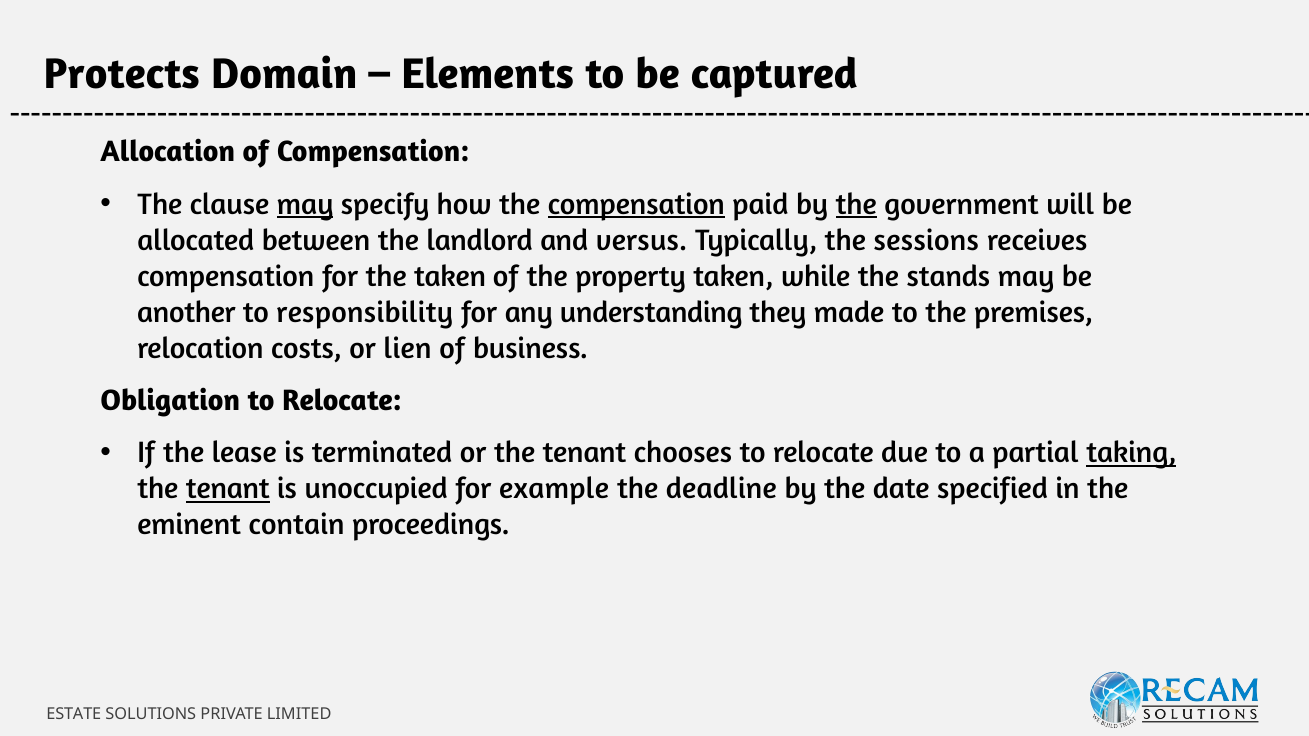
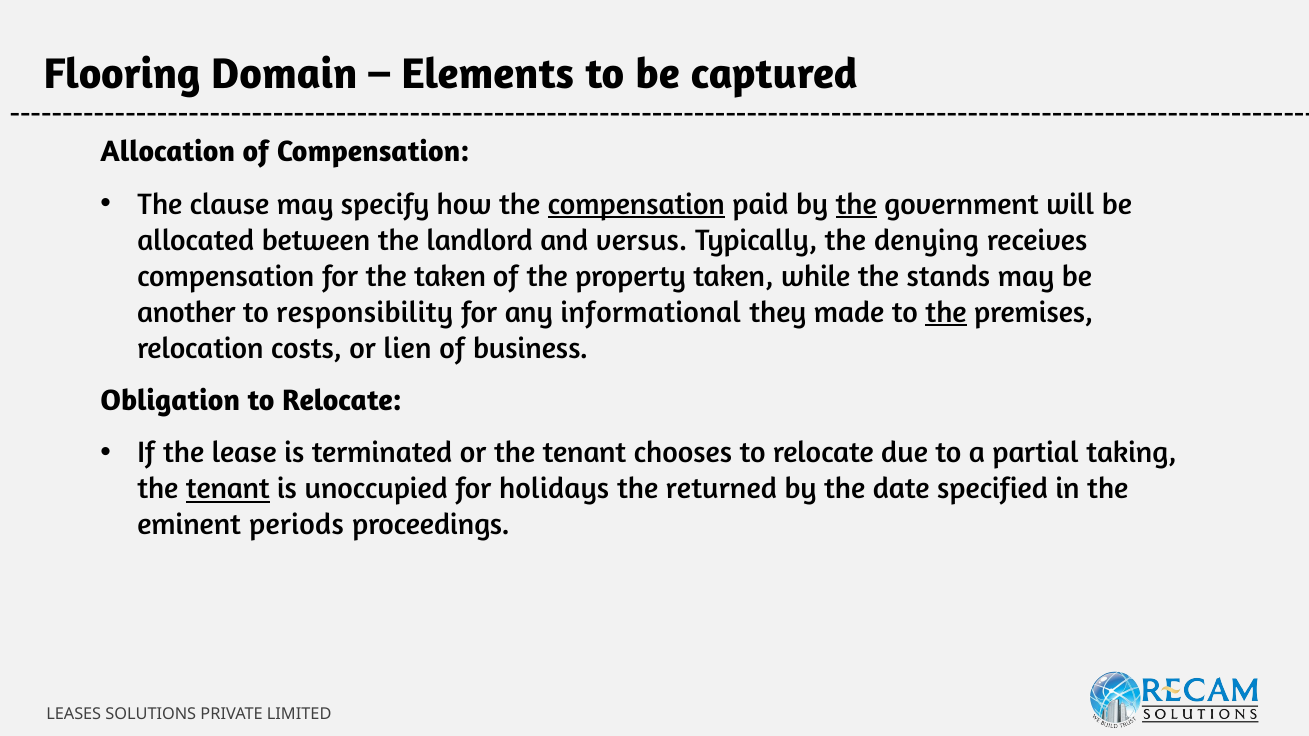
Protects: Protects -> Flooring (122, 74)
may underline: present -> none (305, 204)
sessions: sessions -> denying (926, 240)
understanding: understanding -> informational (651, 312)
the underline: none -> present (946, 312)
taking underline: present -> none (1131, 453)
example: example -> holidays (554, 489)
deadline: deadline -> returned (721, 489)
contain: contain -> periods (296, 525)
ESTATE: ESTATE -> LEASES (74, 715)
